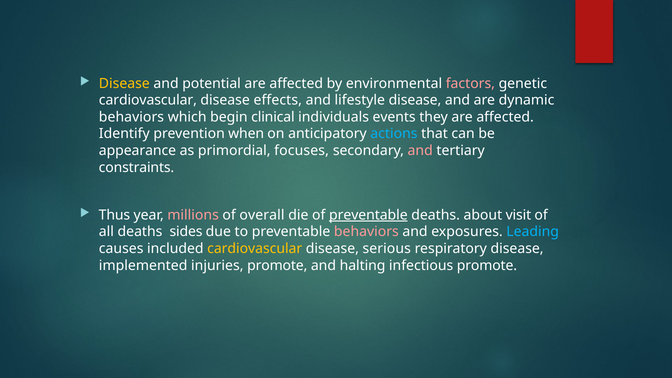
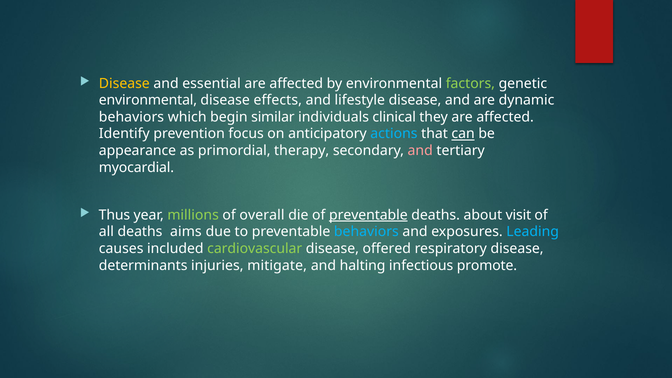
potential: potential -> essential (212, 83)
factors colour: pink -> light green (470, 83)
cardiovascular: cardiovascular -> environmental (148, 100)
clinical: clinical -> similar (273, 117)
events: events -> clinical (394, 117)
when: when -> focus (246, 134)
can underline: none -> present (463, 134)
focuses: focuses -> therapy (302, 151)
constraints: constraints -> myocardial (136, 167)
millions colour: pink -> light green (193, 215)
sides: sides -> aims (186, 232)
behaviors colour: pink -> light blue (366, 232)
cardiovascular colour: yellow -> light green (255, 249)
serious: serious -> offered (387, 249)
implemented: implemented -> determinants (143, 265)
injuries promote: promote -> mitigate (277, 265)
